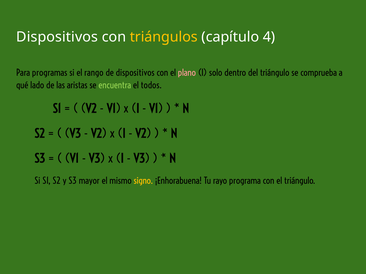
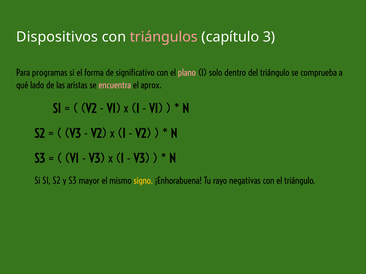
triángulos colour: yellow -> pink (164, 37)
4: 4 -> 3 (269, 37)
rango: rango -> forma (94, 73)
de dispositivos: dispositivos -> significativo (135, 73)
encuentra colour: light green -> pink (115, 86)
todos: todos -> aprox (151, 86)
programa: programa -> negativas (245, 181)
